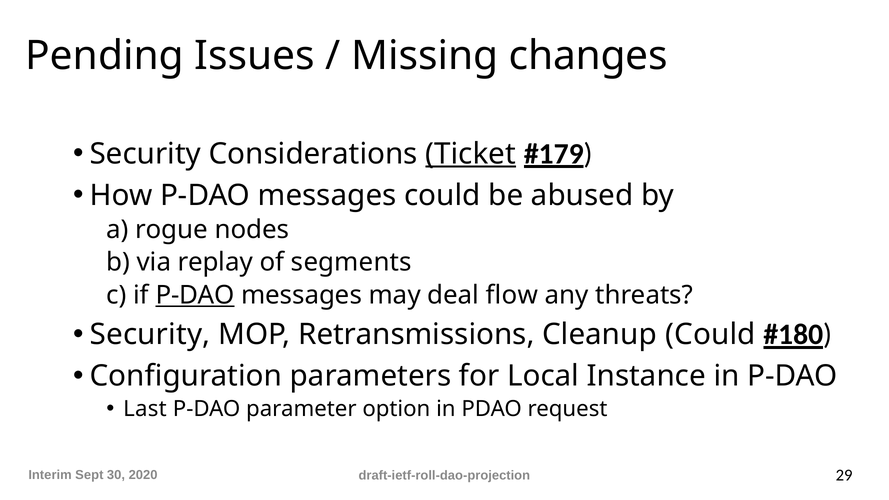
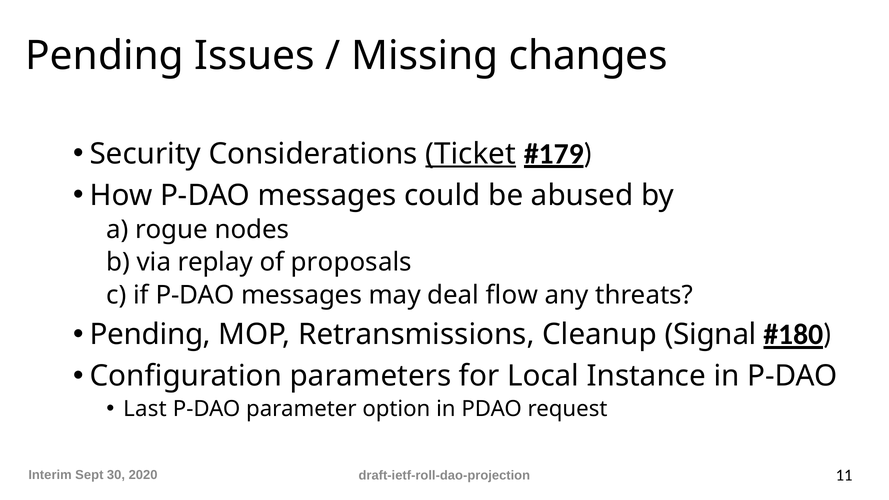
segments: segments -> proposals (351, 263)
P-DAO underline: present -> none (195, 295)
Security: Security -> Pending (150, 335)
Cleanup Could: Could -> Signal (711, 335)
29: 29 -> 11 (844, 475)
